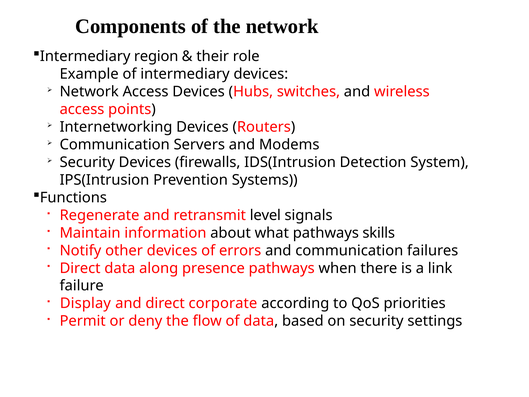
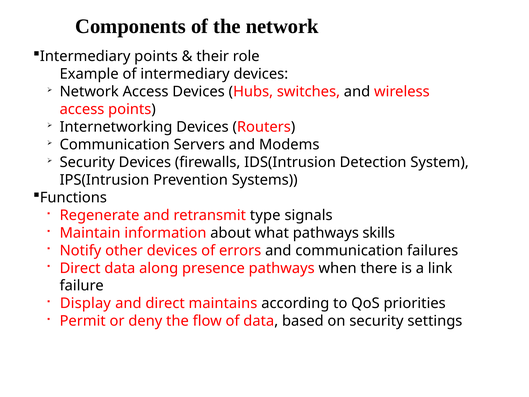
Intermediary region: region -> points (156, 56)
level: level -> type (265, 215)
corporate: corporate -> maintains (223, 303)
